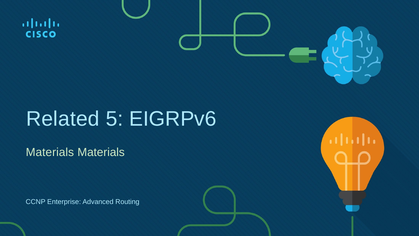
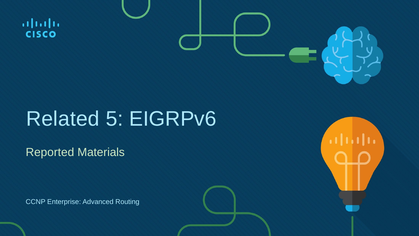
Materials: Materials -> Reported (50, 152)
